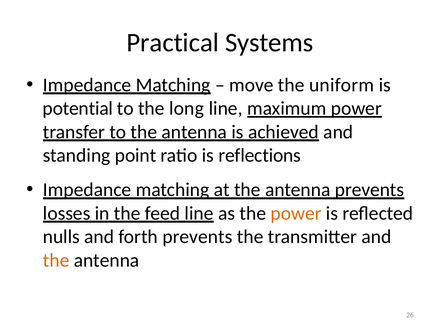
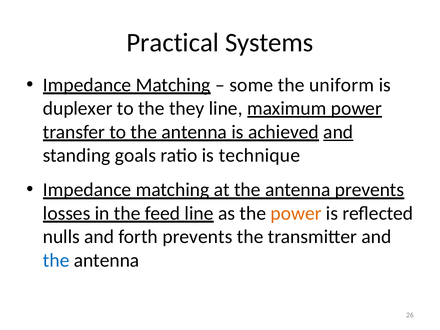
move: move -> some (251, 85)
potential: potential -> duplexer (78, 108)
long: long -> they (187, 108)
and underline: none -> present (338, 132)
point: point -> goals (135, 155)
reflections: reflections -> technique (259, 155)
the colour: orange -> blue (56, 260)
